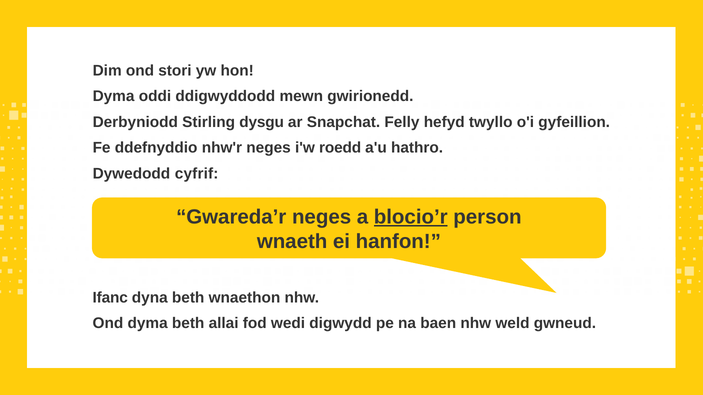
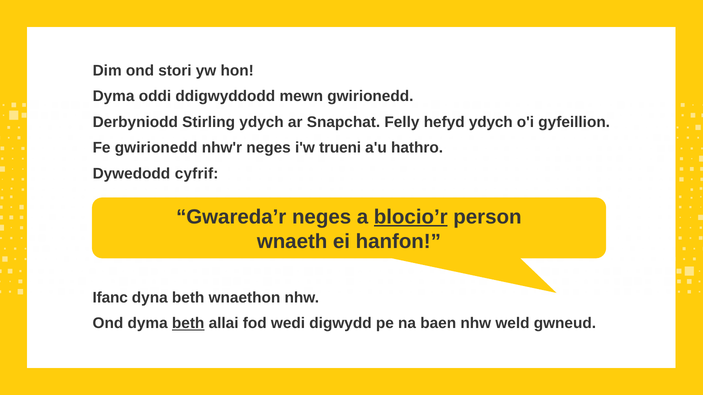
Stirling dysgu: dysgu -> ydych (262, 122)
hefyd twyllo: twyllo -> ydych (491, 122)
Fe ddefnyddio: ddefnyddio -> gwirionedd (156, 148)
roedd: roedd -> trueni (340, 148)
beth underline: none -> present (188, 324)
